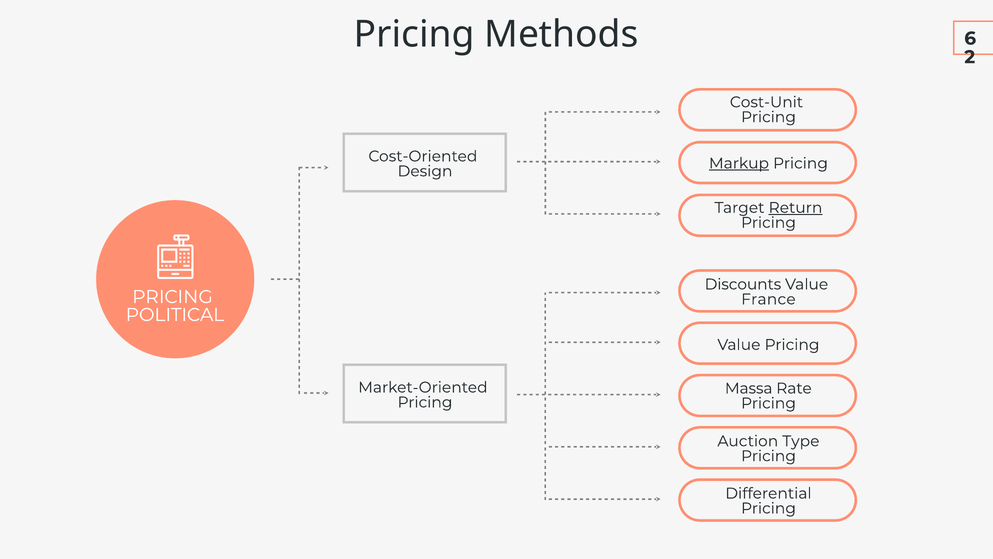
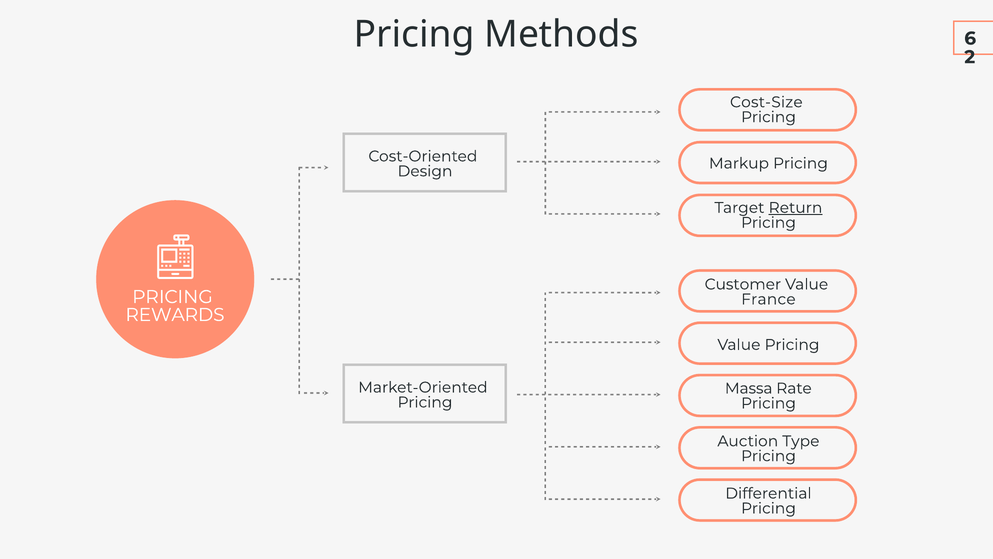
Cost-Unit: Cost-Unit -> Cost-Size (766, 102)
Markup underline: present -> none (739, 163)
Discounts: Discounts -> Customer (743, 284)
POLITICAL: POLITICAL -> REWARDS (175, 315)
